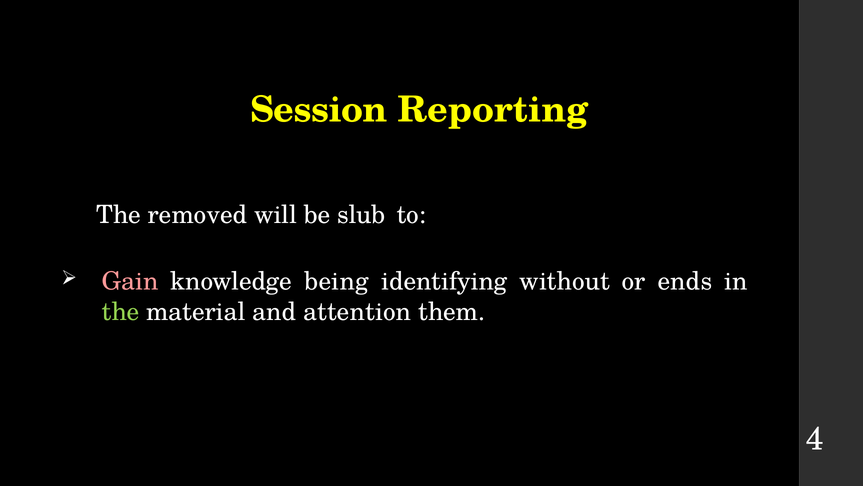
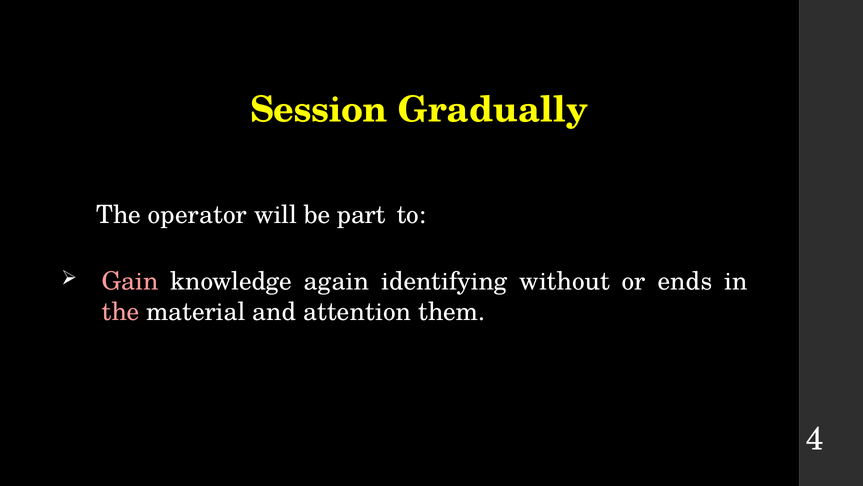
Reporting: Reporting -> Gradually (493, 110)
removed: removed -> operator (197, 215)
slub: slub -> part (361, 215)
being: being -> again (337, 281)
the colour: light green -> pink (121, 311)
